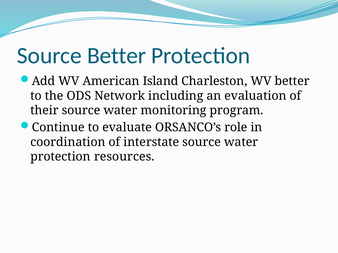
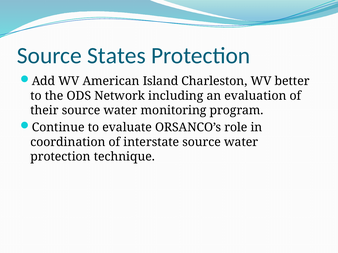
Source Better: Better -> States (116, 56)
resources: resources -> technique (124, 157)
